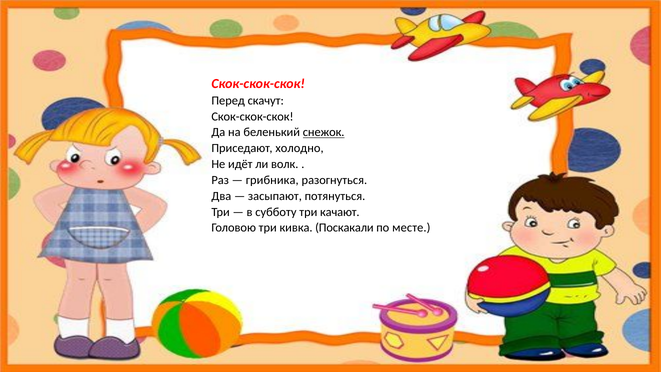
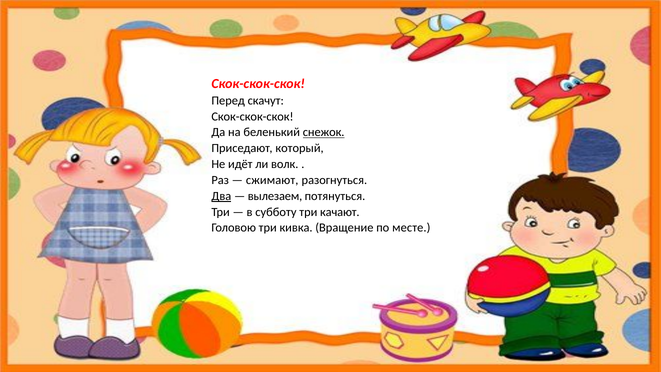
холодно: холодно -> который (300, 148)
грибника: грибника -> сжимают (272, 180)
Два underline: none -> present (221, 196)
засыпают: засыпают -> вылезаем (275, 196)
Поскакали: Поскакали -> Вращение (344, 228)
